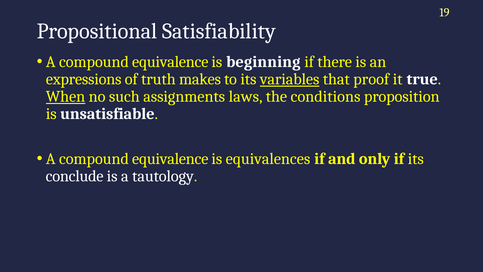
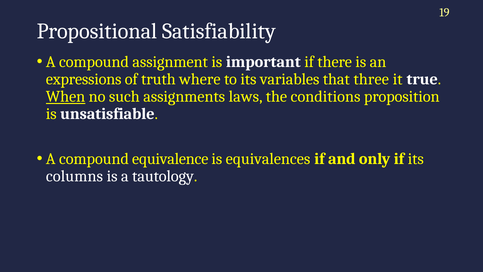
equivalence: equivalence -> assignment (170, 62)
beginning: beginning -> important (263, 62)
makes: makes -> where (200, 79)
variables underline: present -> none (290, 79)
proof: proof -> three (371, 79)
conclude: conclude -> columns (74, 176)
